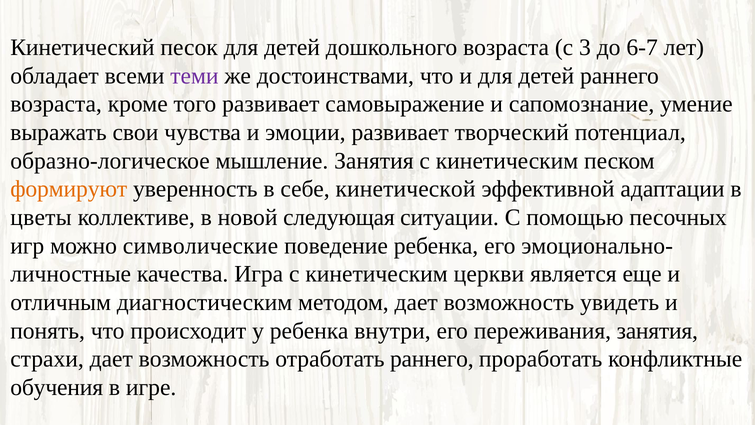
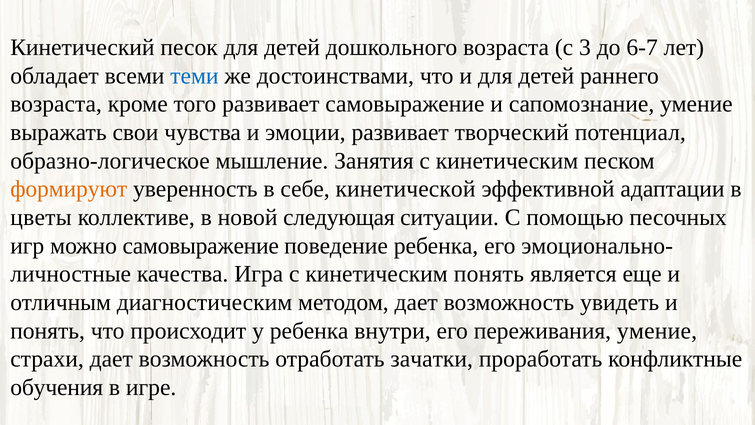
теми colour: purple -> blue (194, 76)
можно символические: символические -> самовыражение (201, 246)
кинетическим церкви: церкви -> понять (489, 274)
переживания занятия: занятия -> умение (657, 331)
отработать раннего: раннего -> зачатки (432, 359)
